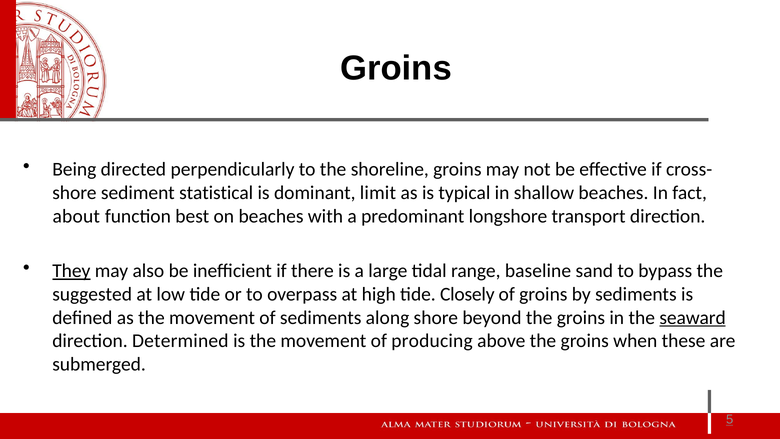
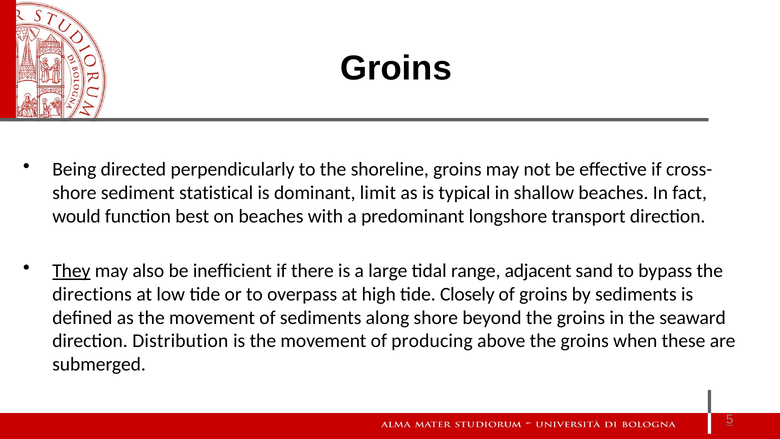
about: about -> would (76, 216)
baseline: baseline -> adjacent (538, 271)
suggested: suggested -> directions (92, 294)
seaward underline: present -> none (693, 317)
Determined: Determined -> Distribution (180, 341)
